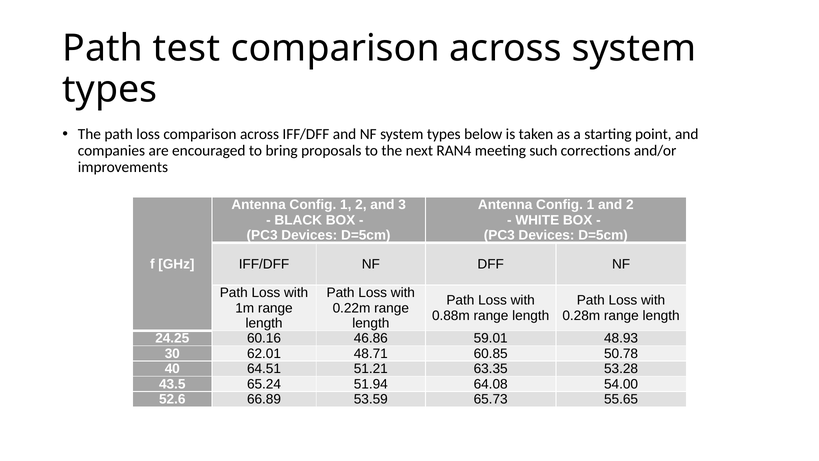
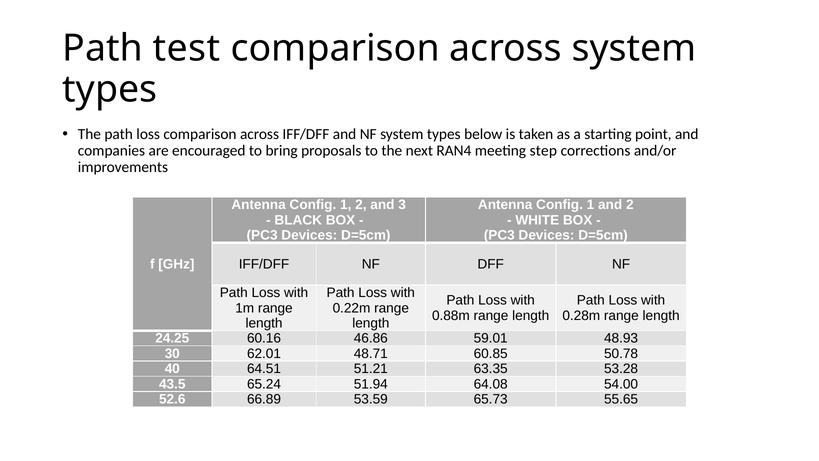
such: such -> step (543, 151)
